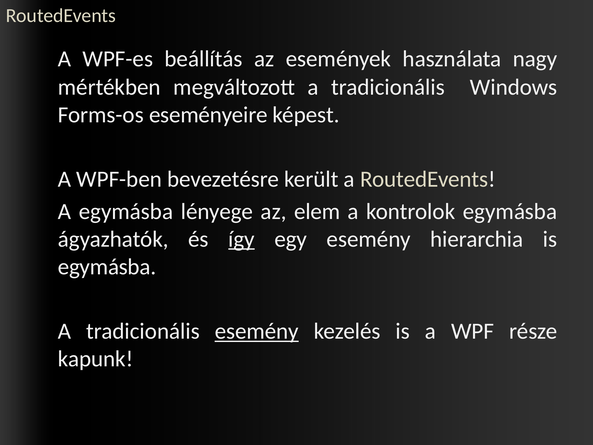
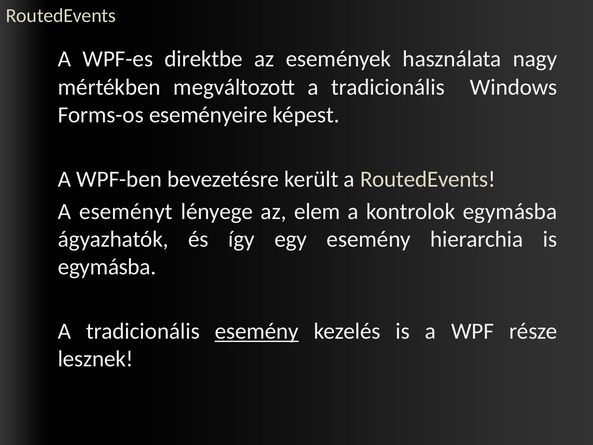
beállítás: beállítás -> direktbe (204, 59)
A egymásba: egymásba -> eseményt (126, 211)
így underline: present -> none (241, 239)
kapunk: kapunk -> lesznek (96, 359)
